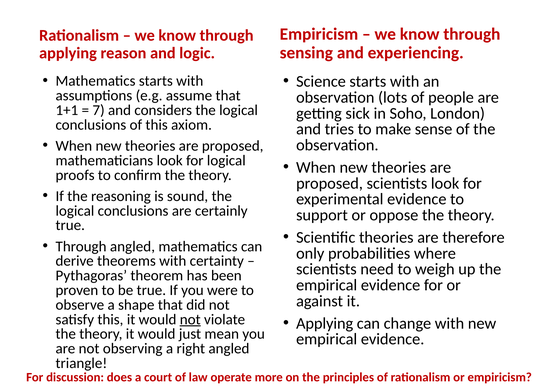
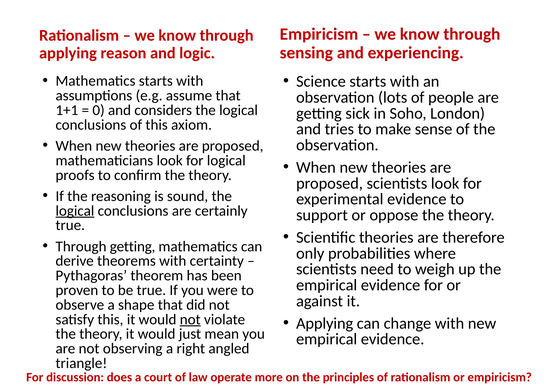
7: 7 -> 0 (99, 110)
logical underline: none -> present (75, 211)
Through angled: angled -> getting (133, 246)
